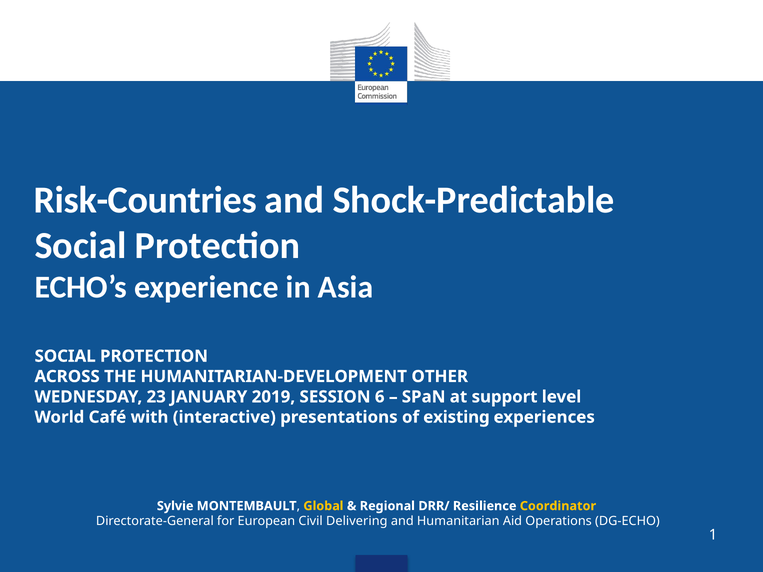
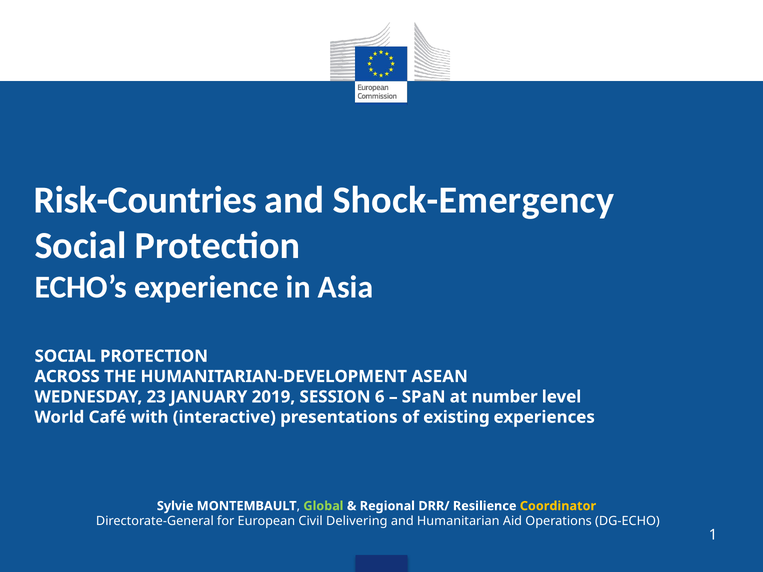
Shock-Predictable: Shock-Predictable -> Shock-Emergency (473, 200)
OTHER: OTHER -> ASEAN (440, 377)
support: support -> number (505, 397)
Global colour: yellow -> light green (323, 506)
